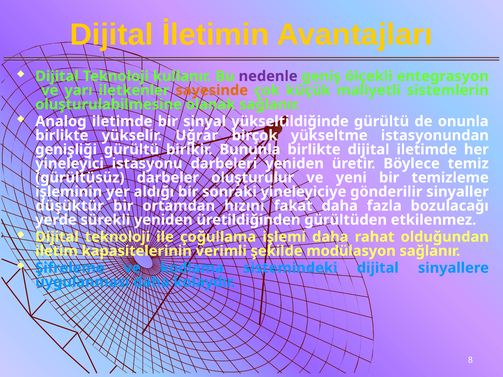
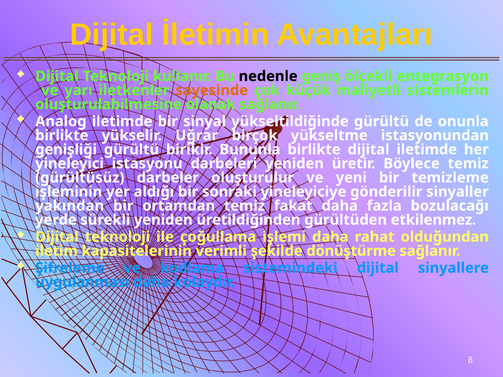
nedenle colour: purple -> black (268, 76)
düşüktür: düşüktür -> yakından (70, 206)
ortamdan hızını: hızını -> temiz (244, 206)
modülasyon: modülasyon -> dönüştürme (351, 251)
